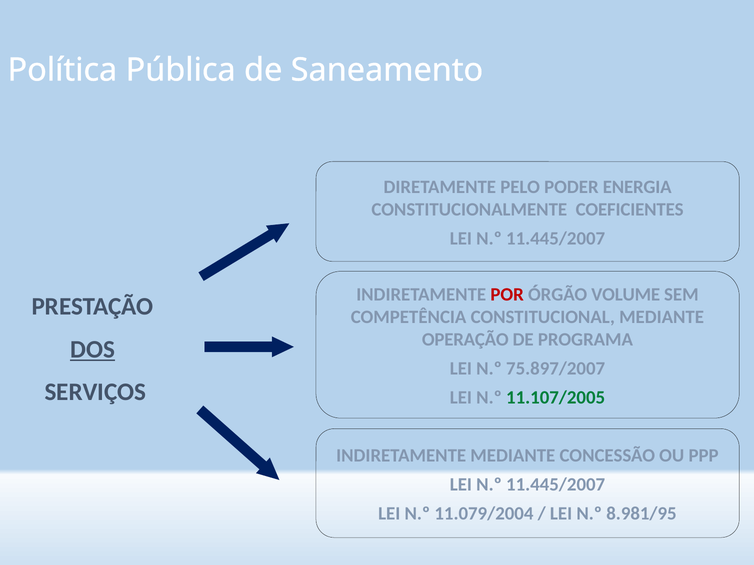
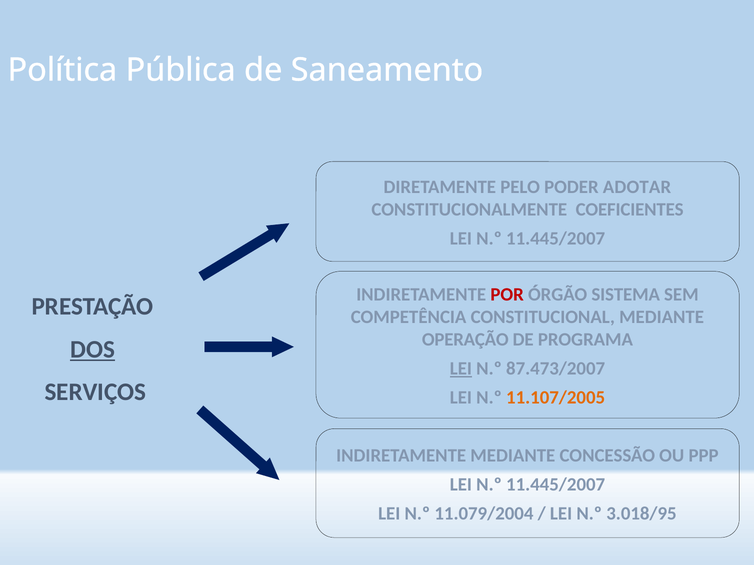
ENERGIA: ENERGIA -> ADOTAR (637, 187)
VOLUME: VOLUME -> SISTEMA (626, 295)
LEI underline: none -> present (461, 369)
75.897/2007: 75.897/2007 -> 87.473/2007 (556, 369)
11.107/2005 colour: green -> orange (556, 398)
8.981/95: 8.981/95 -> 3.018/95 (641, 514)
